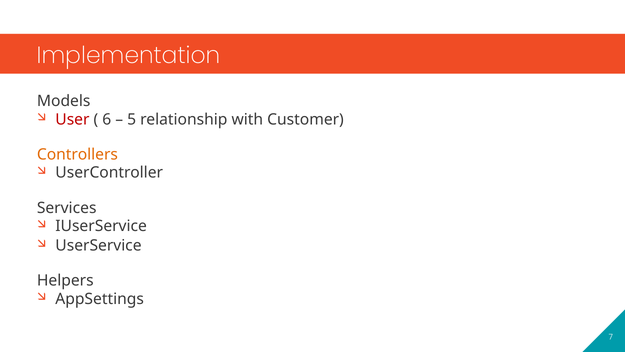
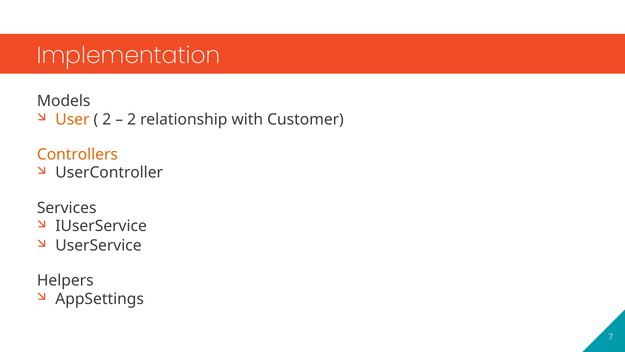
User colour: red -> orange (72, 119)
6: 6 -> 2 (107, 119)
5: 5 -> 2 (132, 119)
